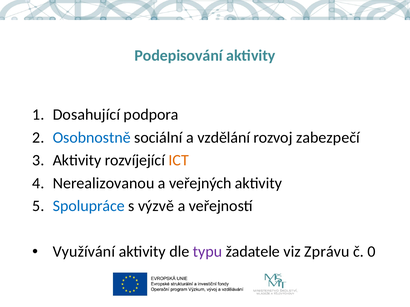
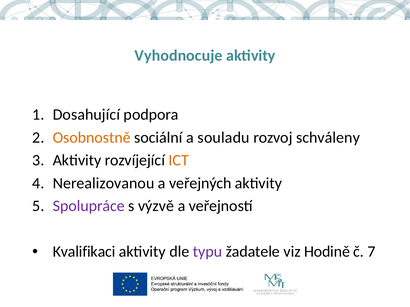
Podepisování: Podepisování -> Vyhodnocuje (179, 56)
Osobnostně colour: blue -> orange (92, 138)
vzdělání: vzdělání -> souladu (224, 138)
zabezpečí: zabezpečí -> schváleny (328, 138)
Spolupráce colour: blue -> purple (89, 206)
Využívání: Využívání -> Kvalifikaci (84, 252)
Zprávu: Zprávu -> Hodině (327, 252)
0: 0 -> 7 (372, 252)
